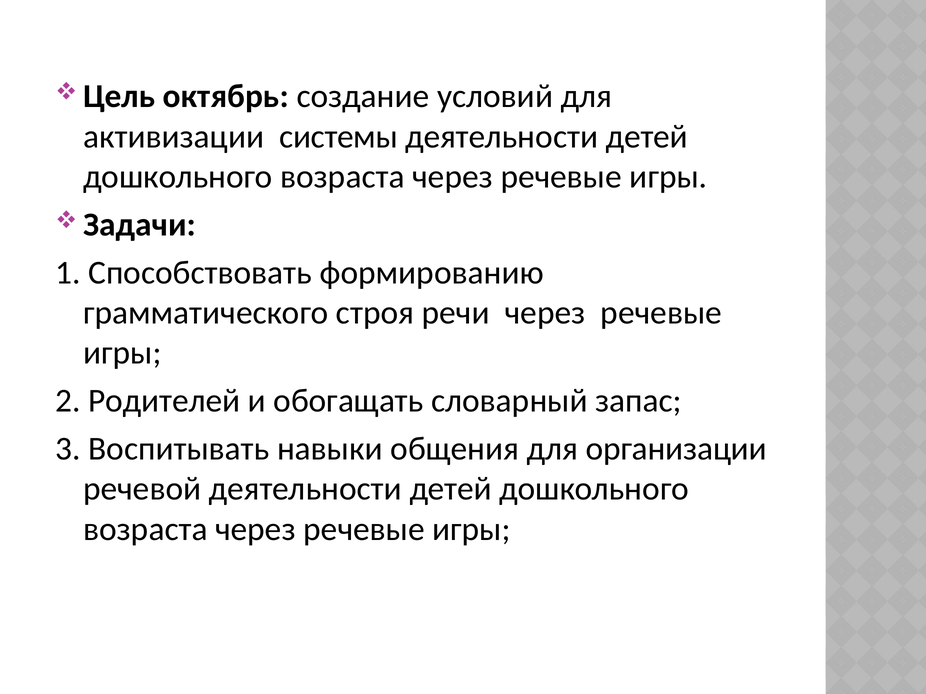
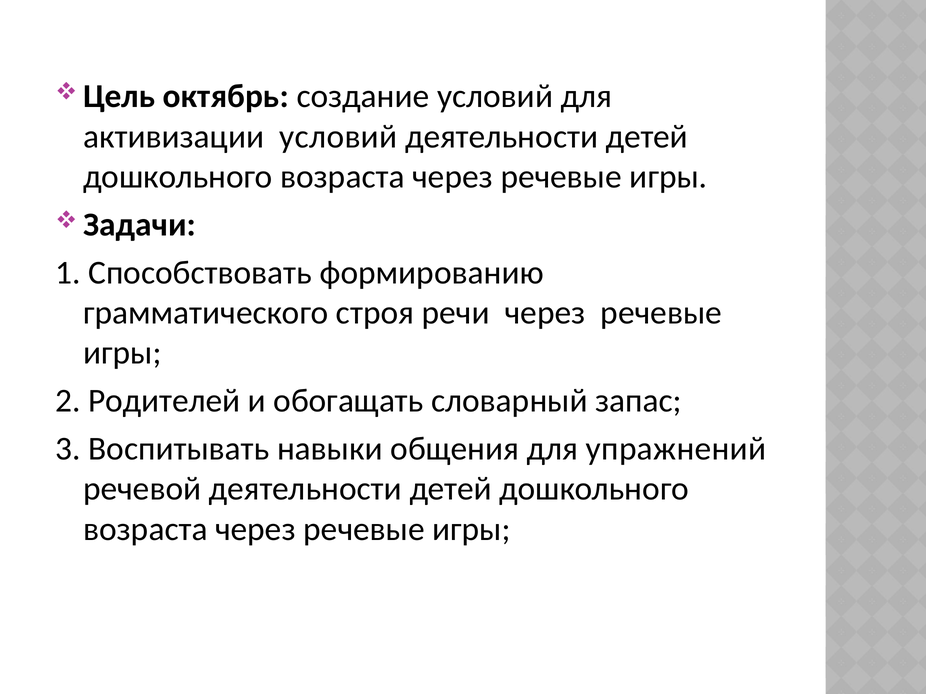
активизации системы: системы -> условий (338, 137)
организации: организации -> упражнений (676, 449)
